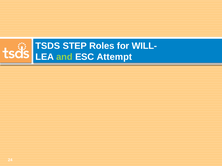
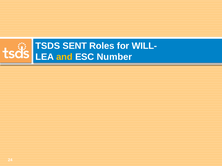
STEP: STEP -> SENT (75, 46)
and colour: light green -> yellow (64, 57)
Attempt: Attempt -> Number (114, 57)
